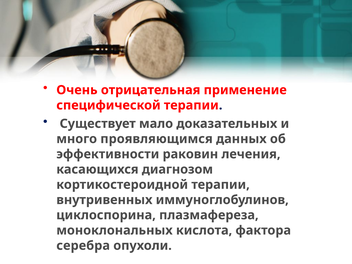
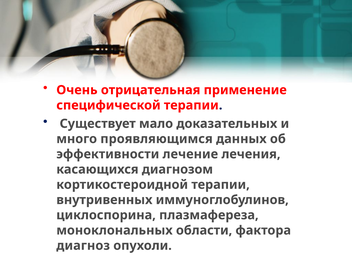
раковин: раковин -> лечение (190, 154)
кислота: кислота -> области (204, 230)
серебра: серебра -> диагноз (83, 246)
